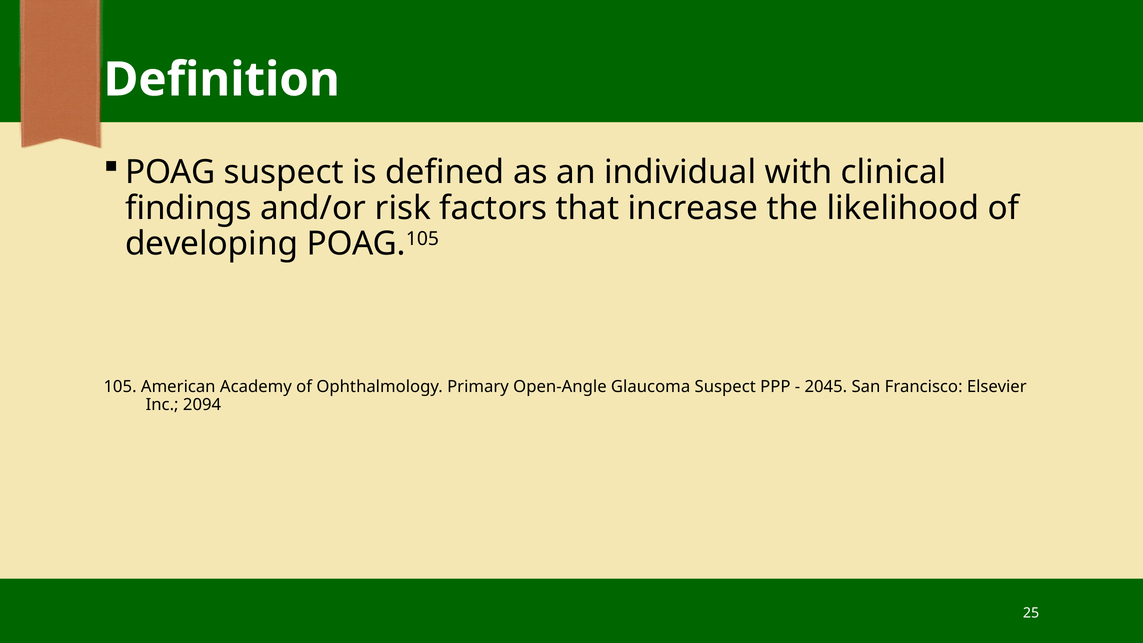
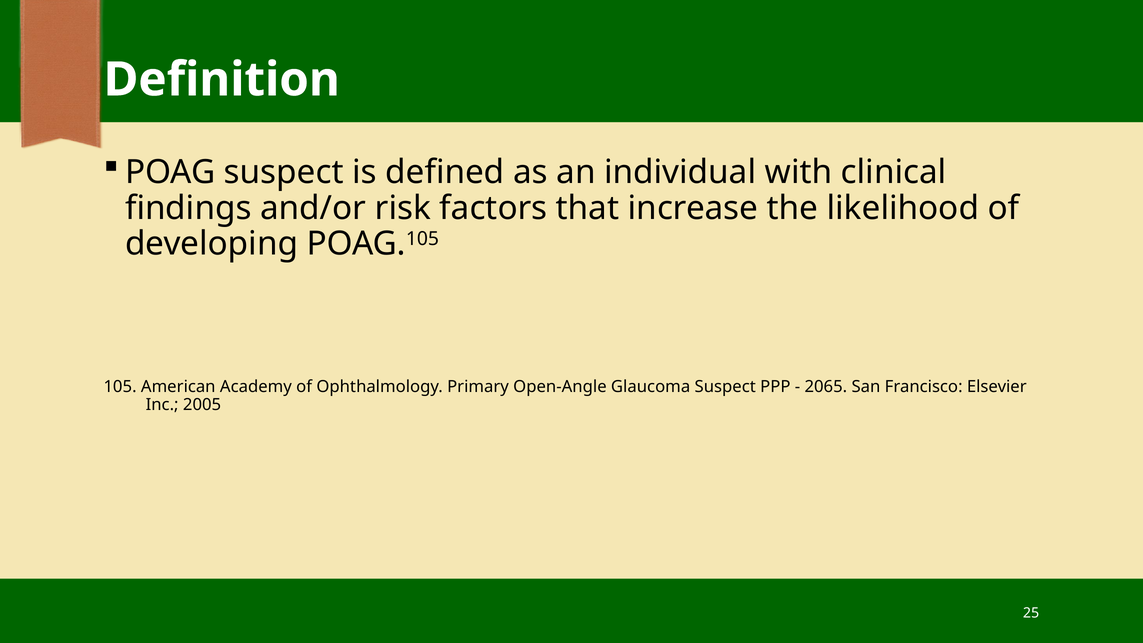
2045: 2045 -> 2065 (826, 387)
2094: 2094 -> 2005 (202, 405)
